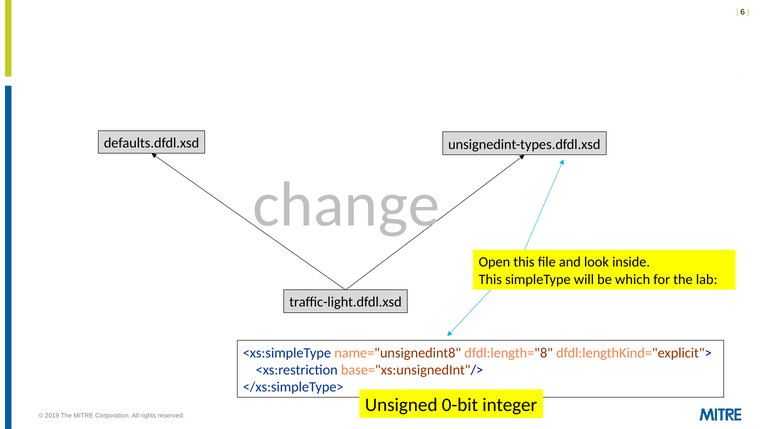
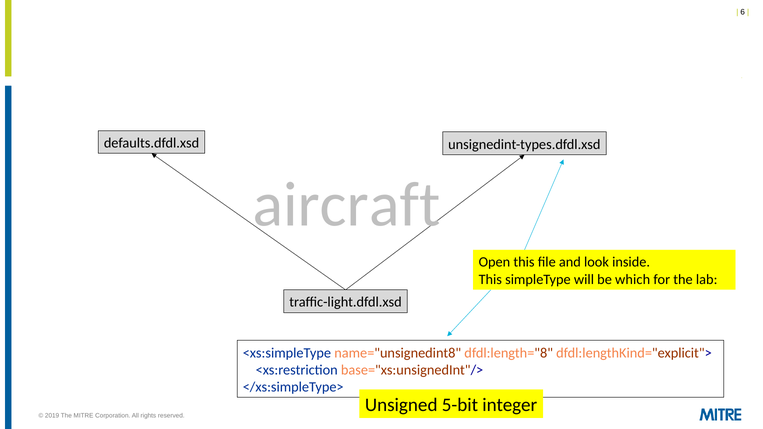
change: change -> aircraft (346, 205)
0-bit: 0-bit -> 5-bit (460, 405)
